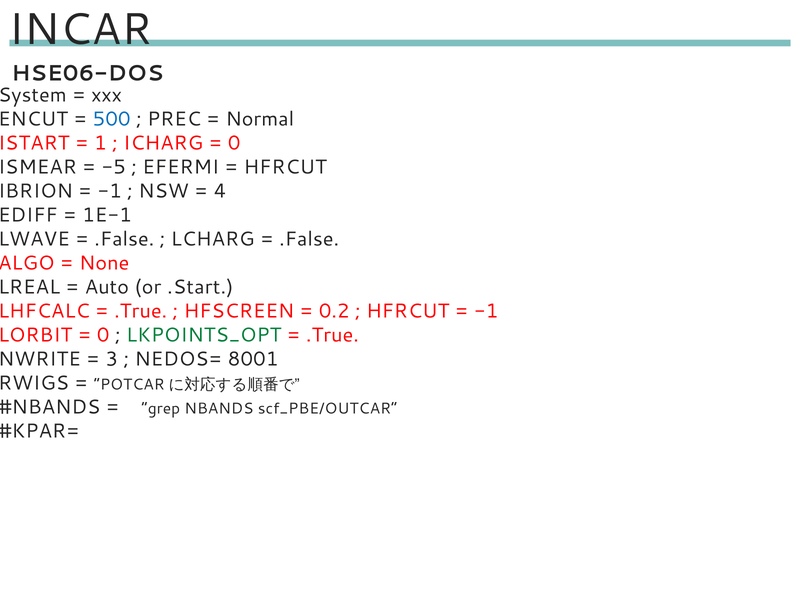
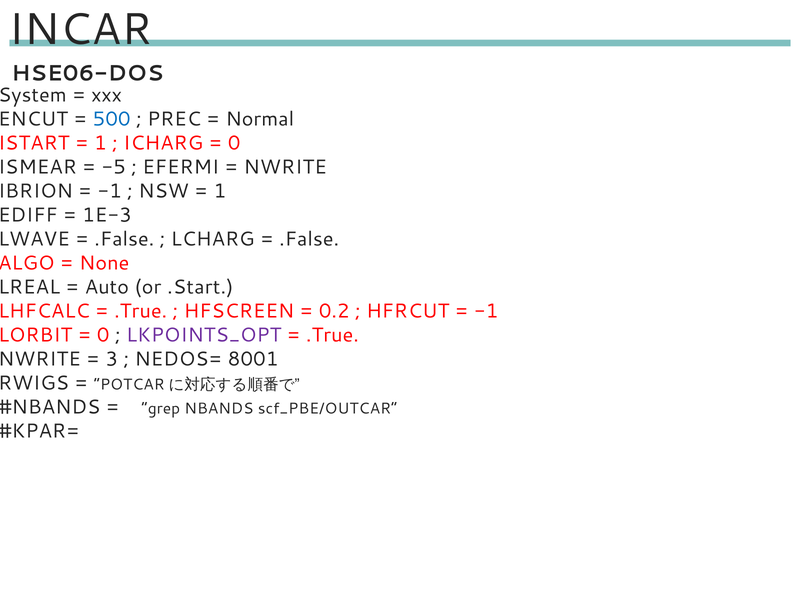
HFRCUT: HFRCUT -> NWRITE (285, 167)
4: 4 -> 1 (220, 191)
1E-1: 1E-1 -> 1E-3 (107, 215)
LKPOINTS_OPT colour: green -> purple (204, 335)
